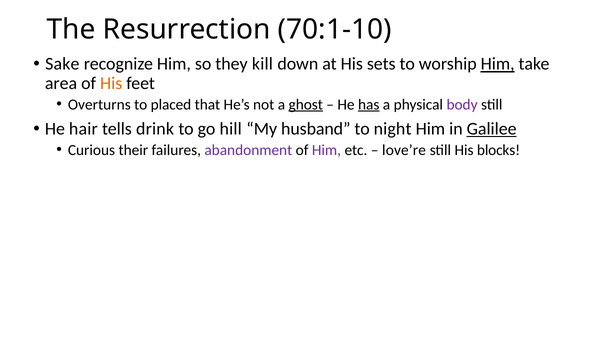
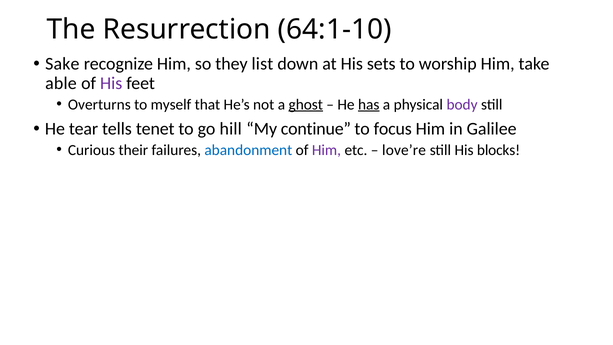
70:1-10: 70:1-10 -> 64:1-10 (335, 29)
kill: kill -> list (262, 64)
Him underline: present -> none (498, 64)
area: area -> able (61, 83)
His colour: orange -> purple (111, 83)
placed: placed -> myself (171, 104)
hair: hair -> tear (84, 129)
drink: drink -> tenet (155, 129)
husband: husband -> continue (316, 129)
night: night -> focus (393, 129)
Galilee underline: present -> none (492, 129)
abandonment colour: purple -> blue (248, 150)
